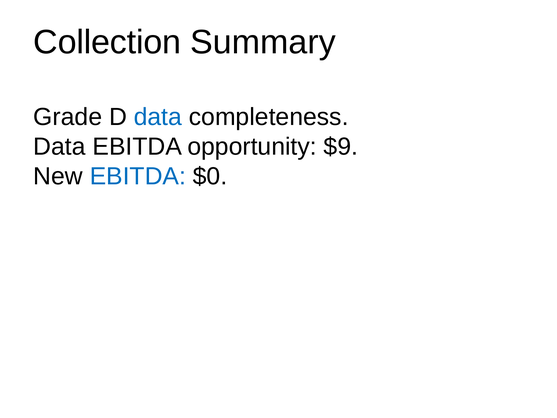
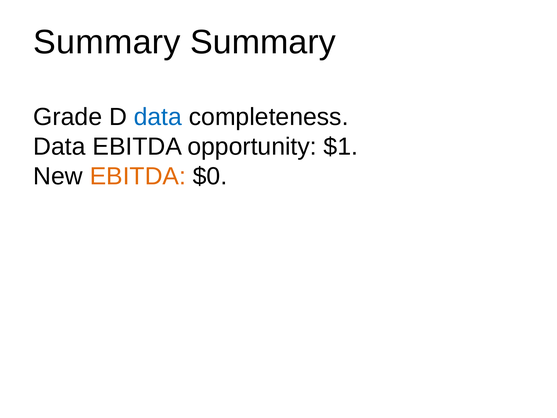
Collection: Collection -> Summary (107, 42)
$9: $9 -> $1 (341, 147)
EBITDA colour: blue -> orange (138, 176)
